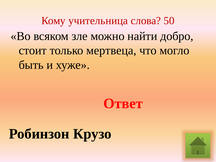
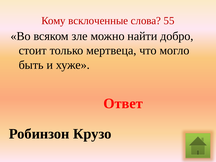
учительница: учительница -> всклоченные (98, 21)
50: 50 -> 55 (169, 21)
